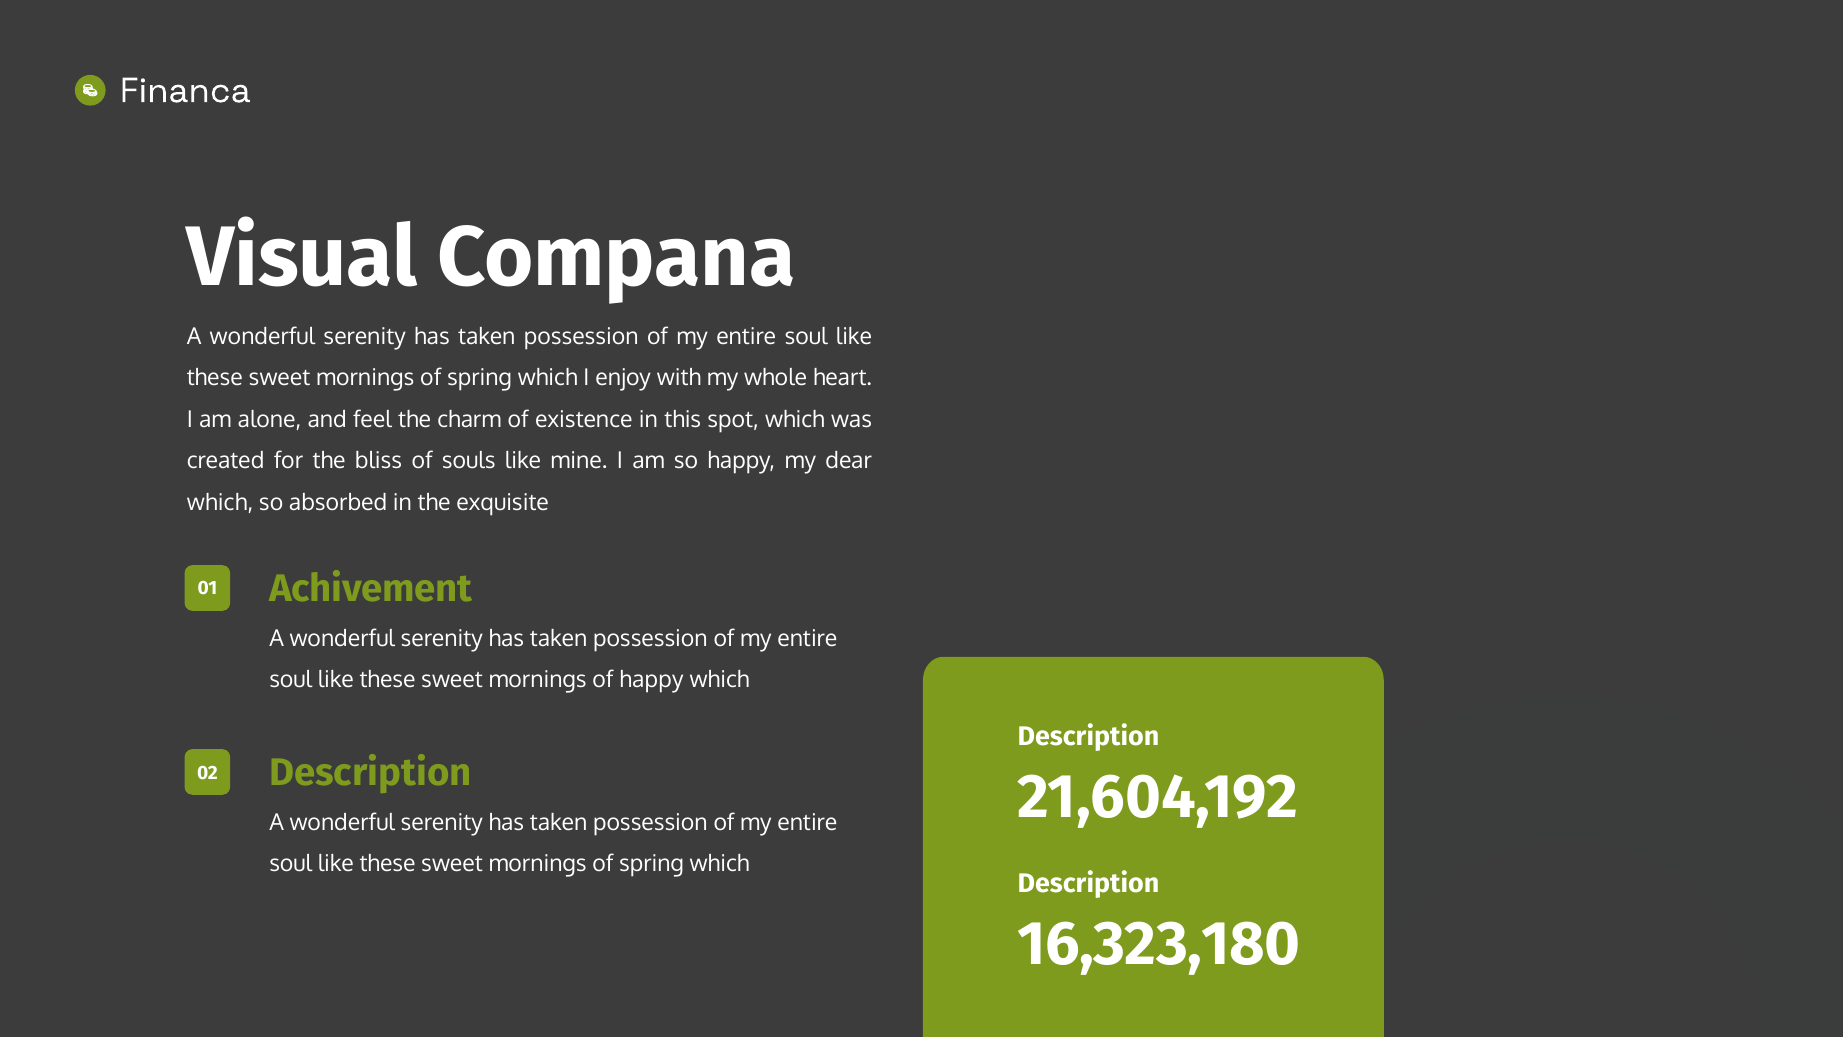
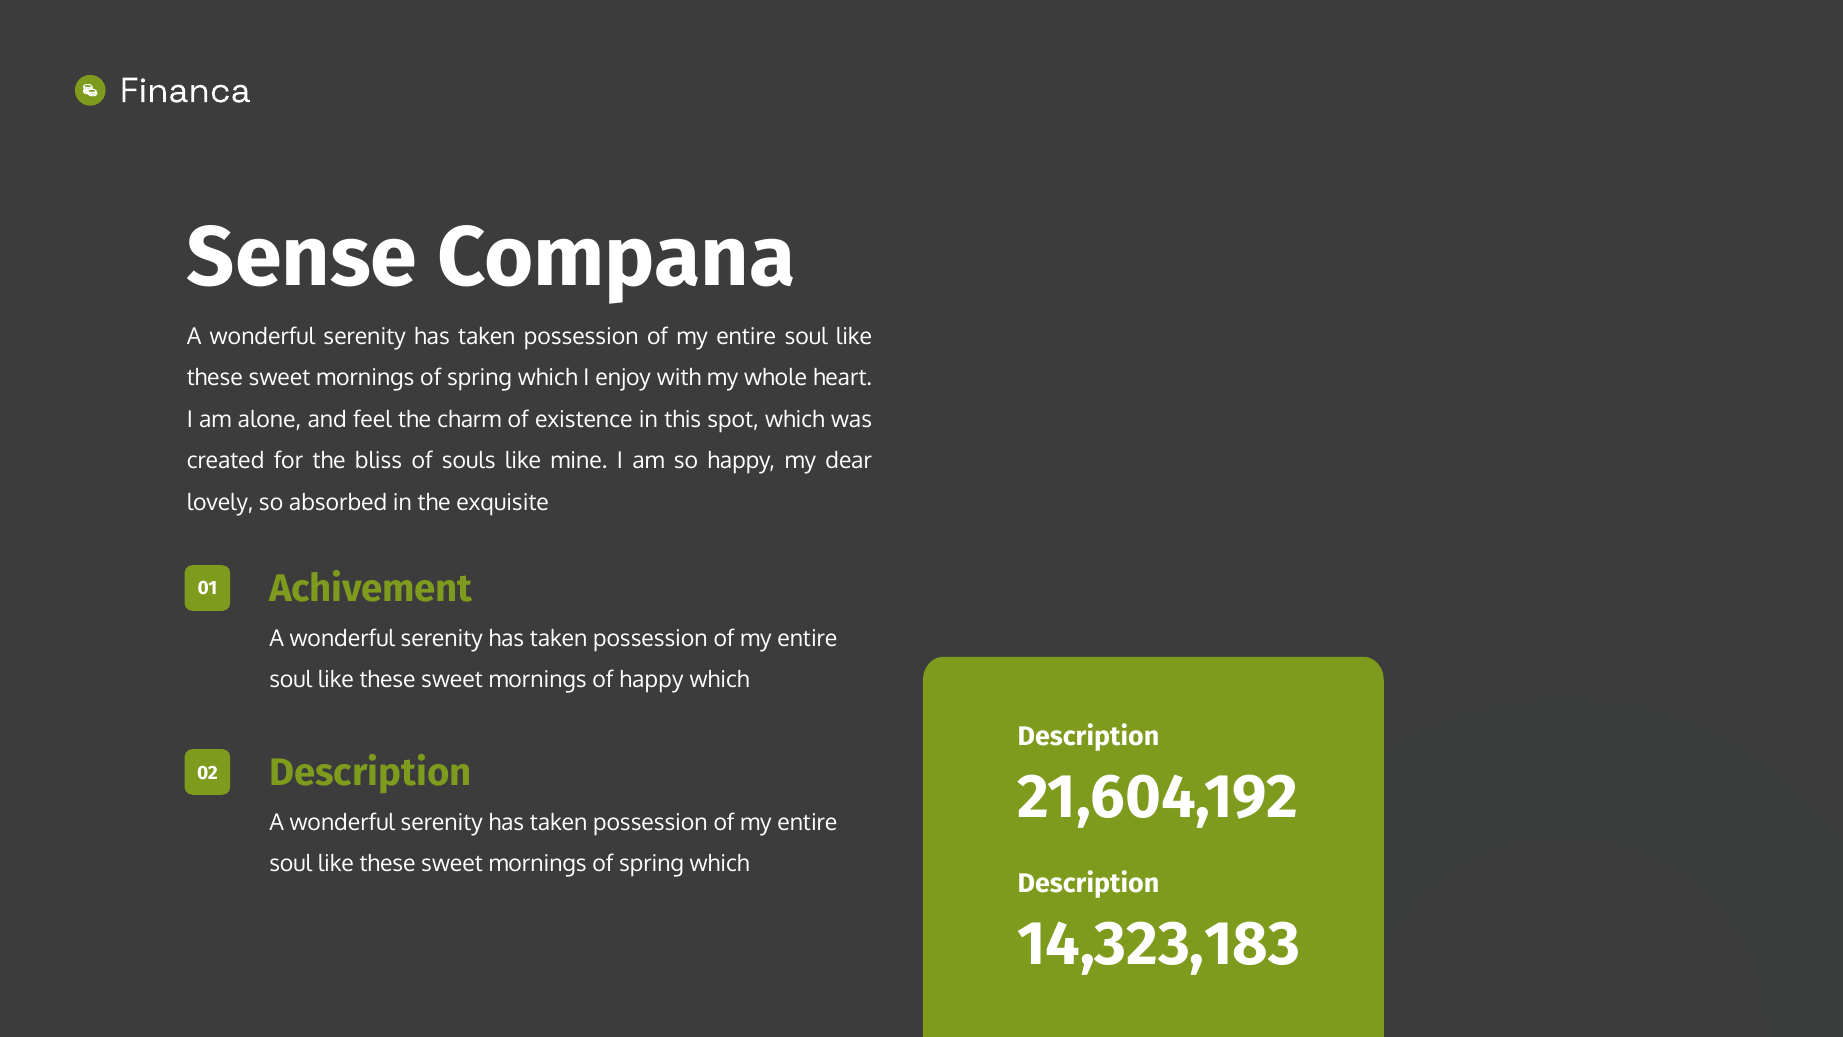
Visual: Visual -> Sense (302, 257)
which: which -> lovely (220, 502)
16,323,180: 16,323,180 -> 14,323,183 (1159, 944)
